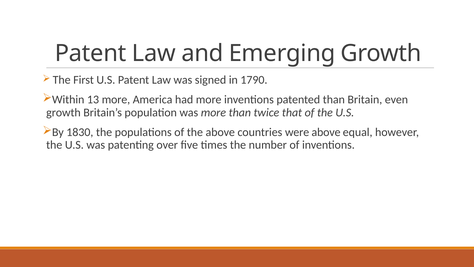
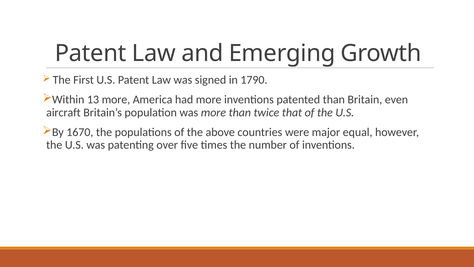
growth: growth -> aircraft (63, 112)
1830: 1830 -> 1670 (80, 132)
were above: above -> major (326, 132)
